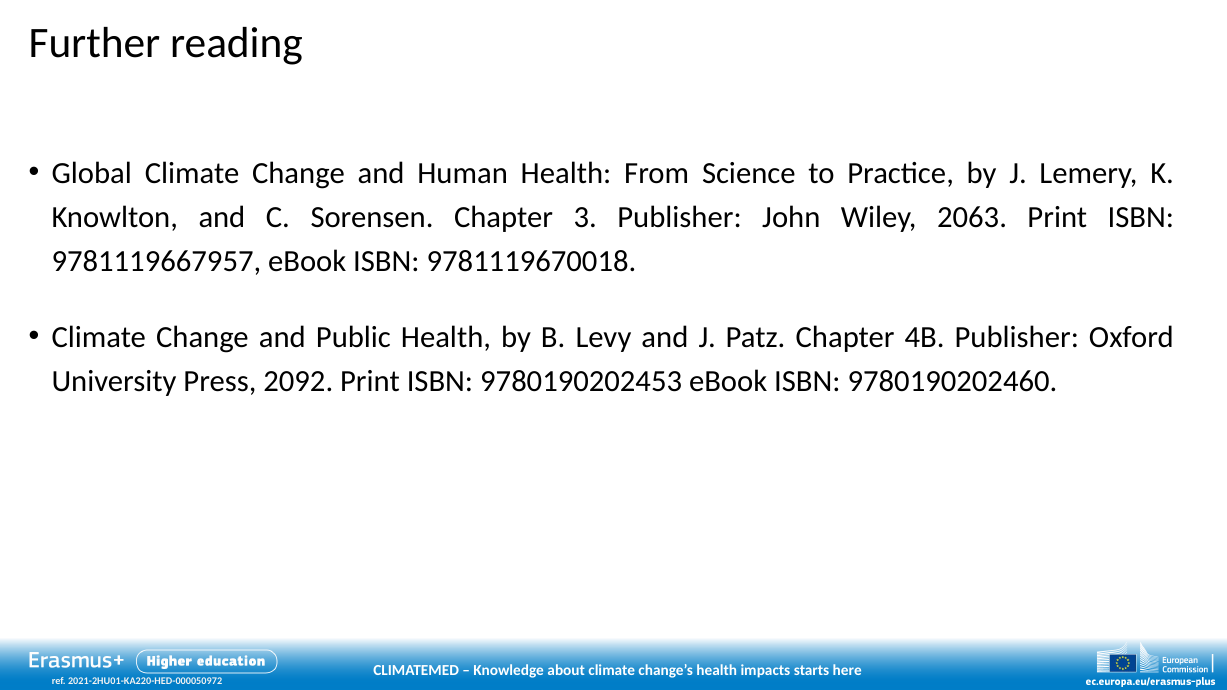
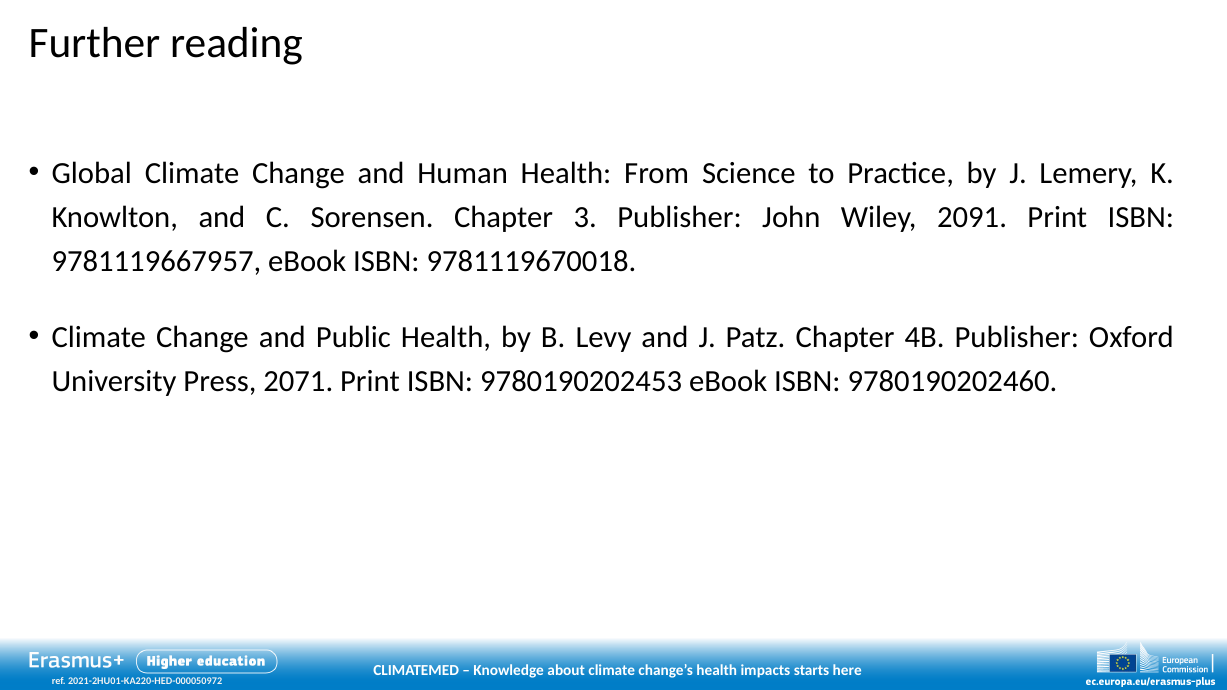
2063: 2063 -> 2091 (972, 217)
2092: 2092 -> 2071 (298, 382)
